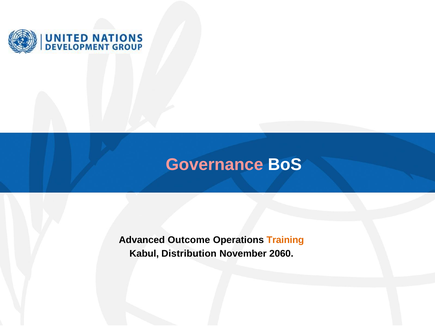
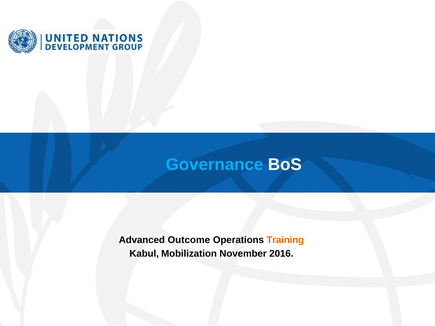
Governance colour: pink -> light blue (214, 165)
Distribution: Distribution -> Mobilization (189, 254)
2060: 2060 -> 2016 (281, 254)
